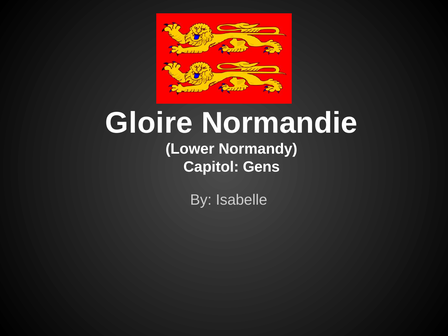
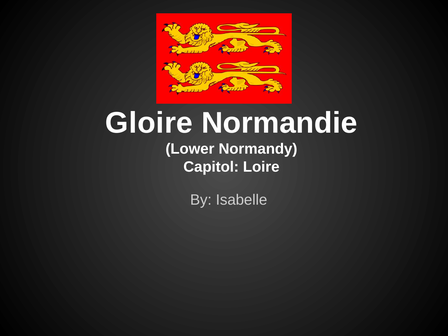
Gens: Gens -> Loire (261, 167)
